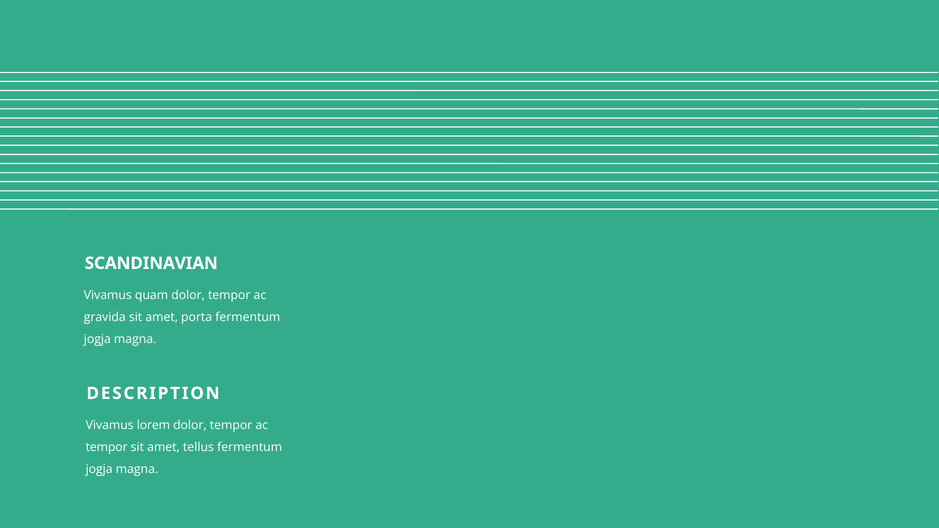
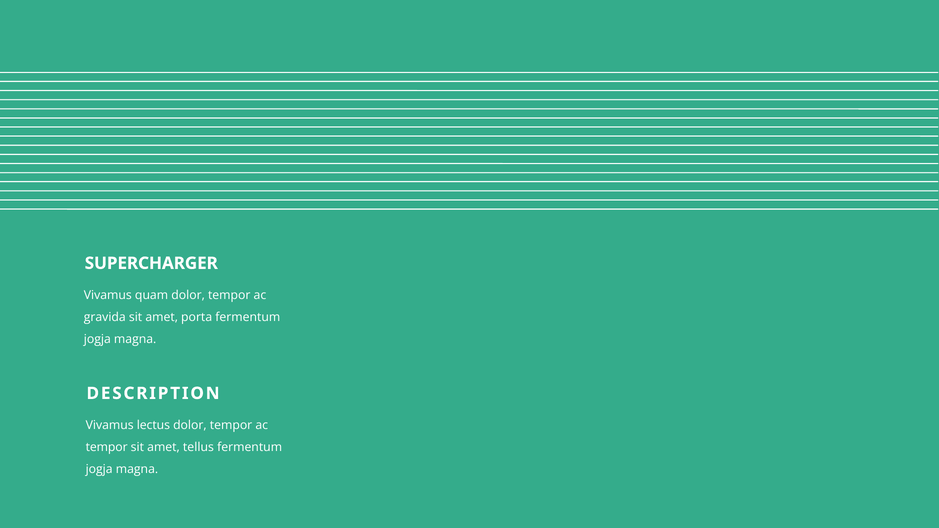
SCANDINAVIAN: SCANDINAVIAN -> SUPERCHARGER (151, 263)
lorem: lorem -> lectus (153, 425)
